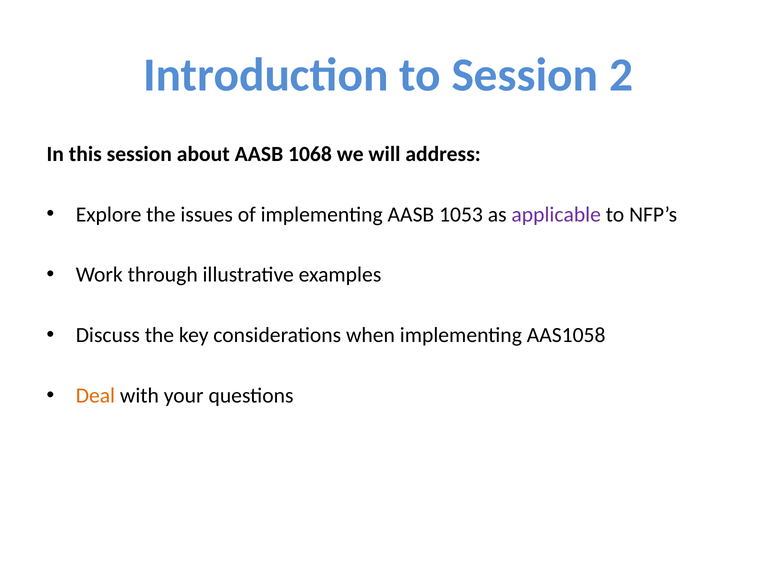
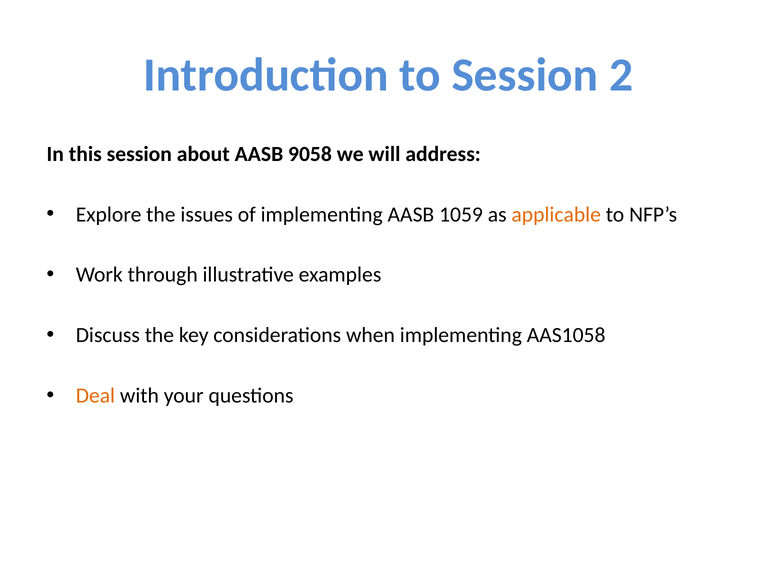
1068: 1068 -> 9058 (310, 154)
1053: 1053 -> 1059 (461, 215)
applicable colour: purple -> orange (556, 215)
